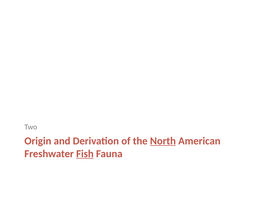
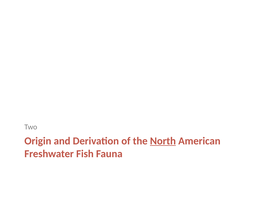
Fish underline: present -> none (85, 153)
